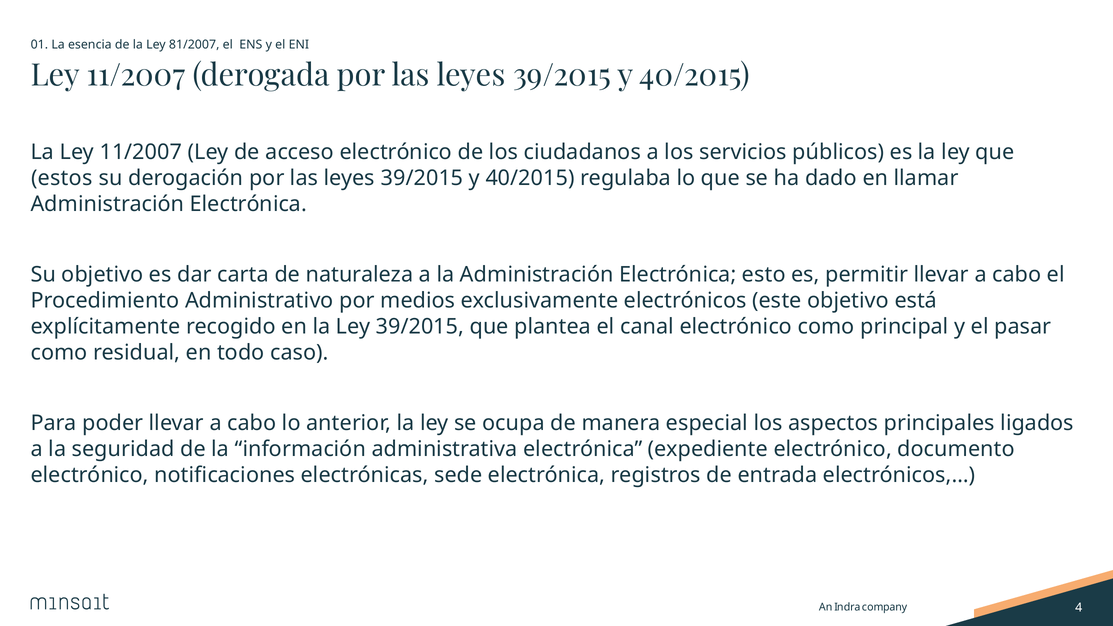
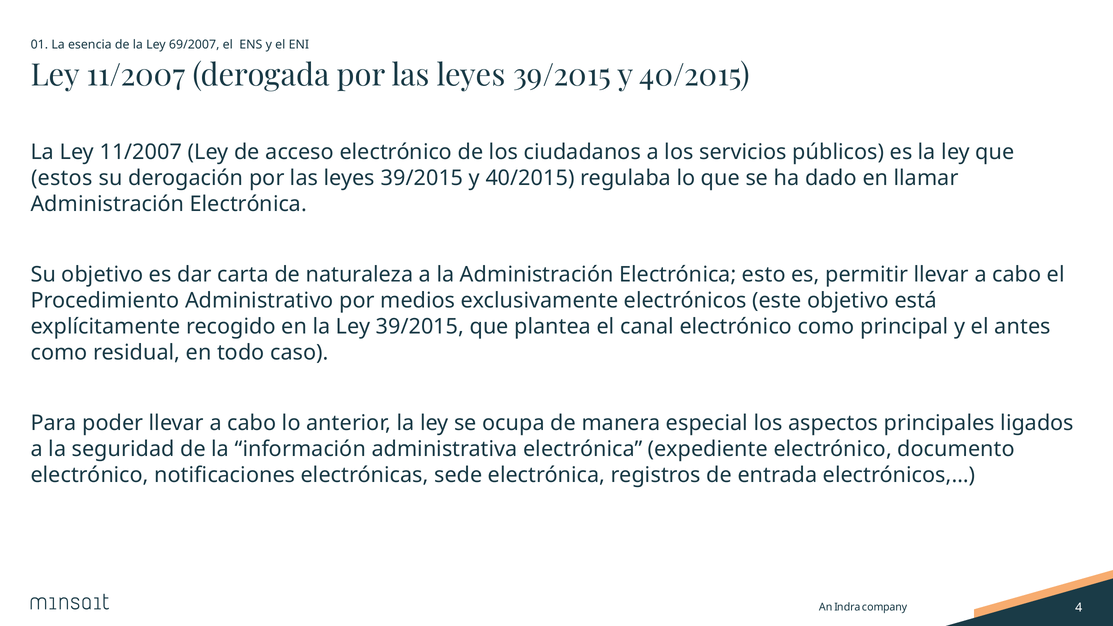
81/2007: 81/2007 -> 69/2007 (194, 45)
pasar: pasar -> antes (1023, 327)
